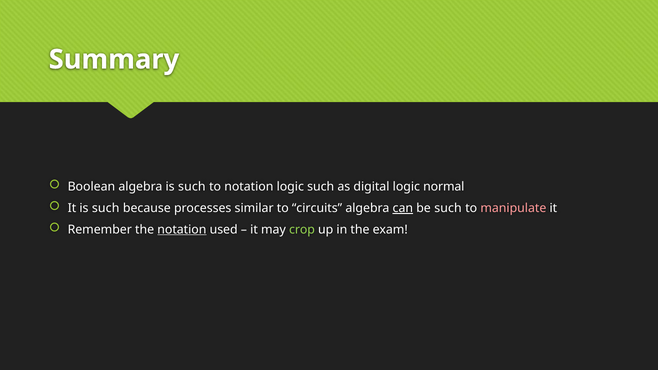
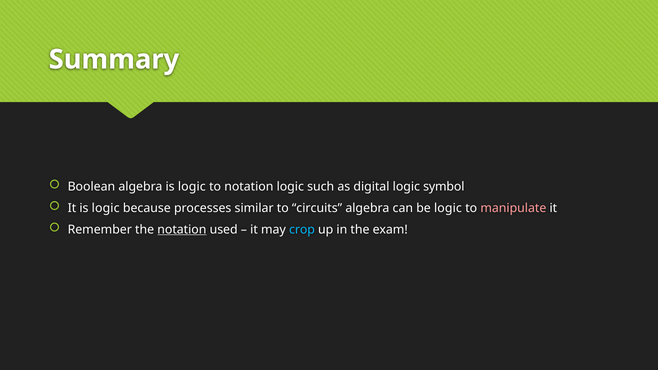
algebra is such: such -> logic (192, 187)
normal: normal -> symbol (444, 187)
It is such: such -> logic (106, 208)
can underline: present -> none (403, 208)
be such: such -> logic (448, 208)
crop colour: light green -> light blue (302, 230)
